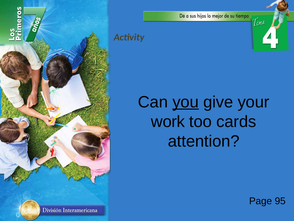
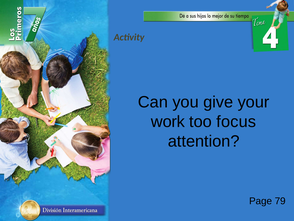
you underline: present -> none (186, 102)
cards: cards -> focus (236, 121)
95: 95 -> 79 (280, 201)
